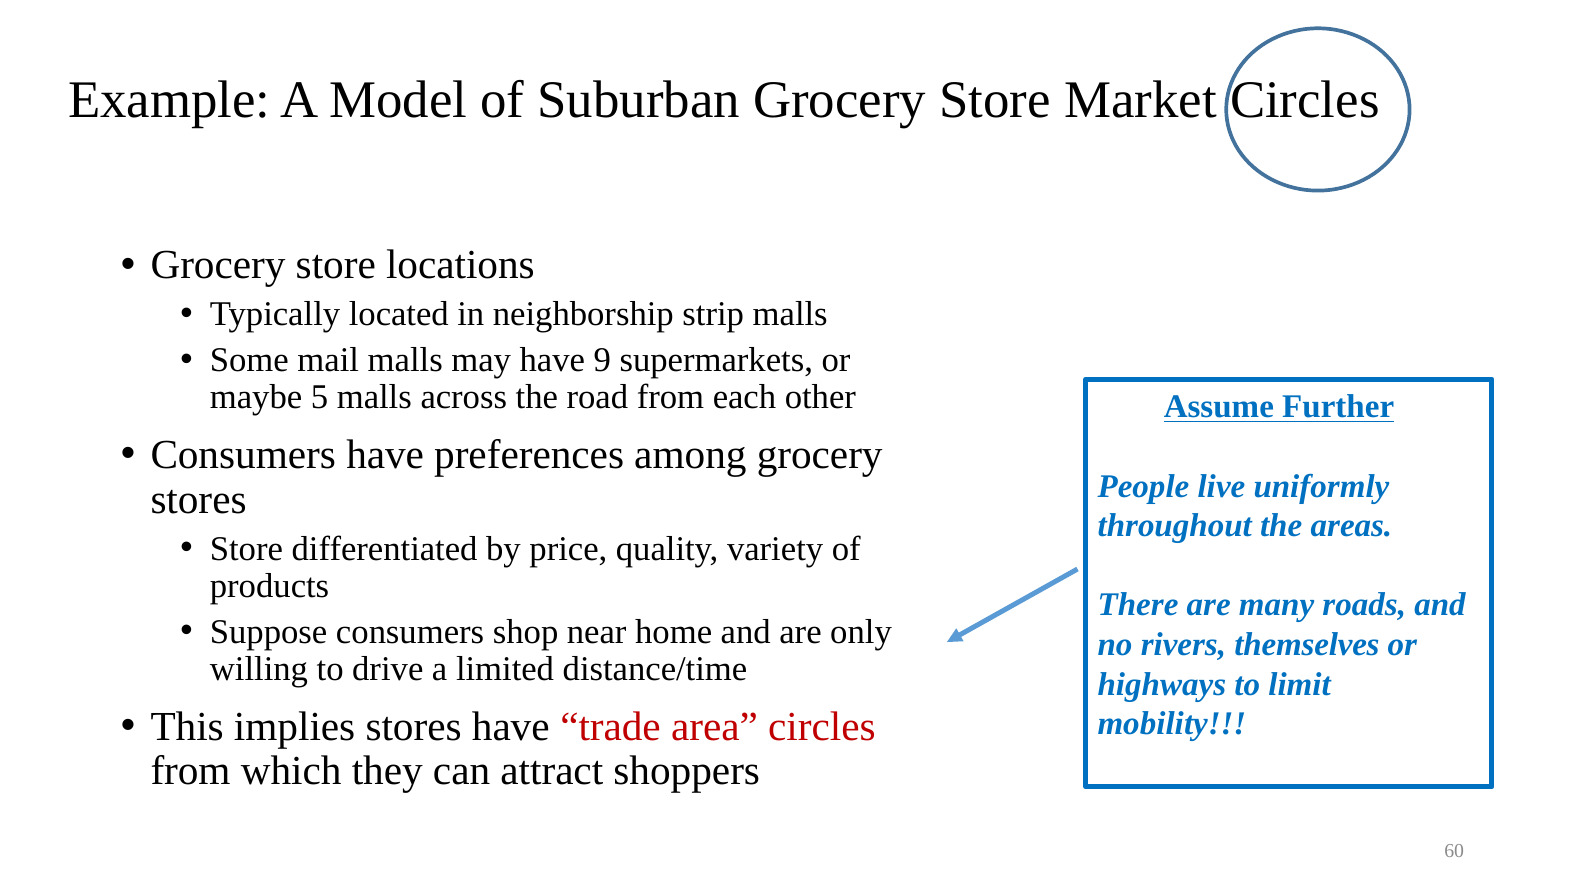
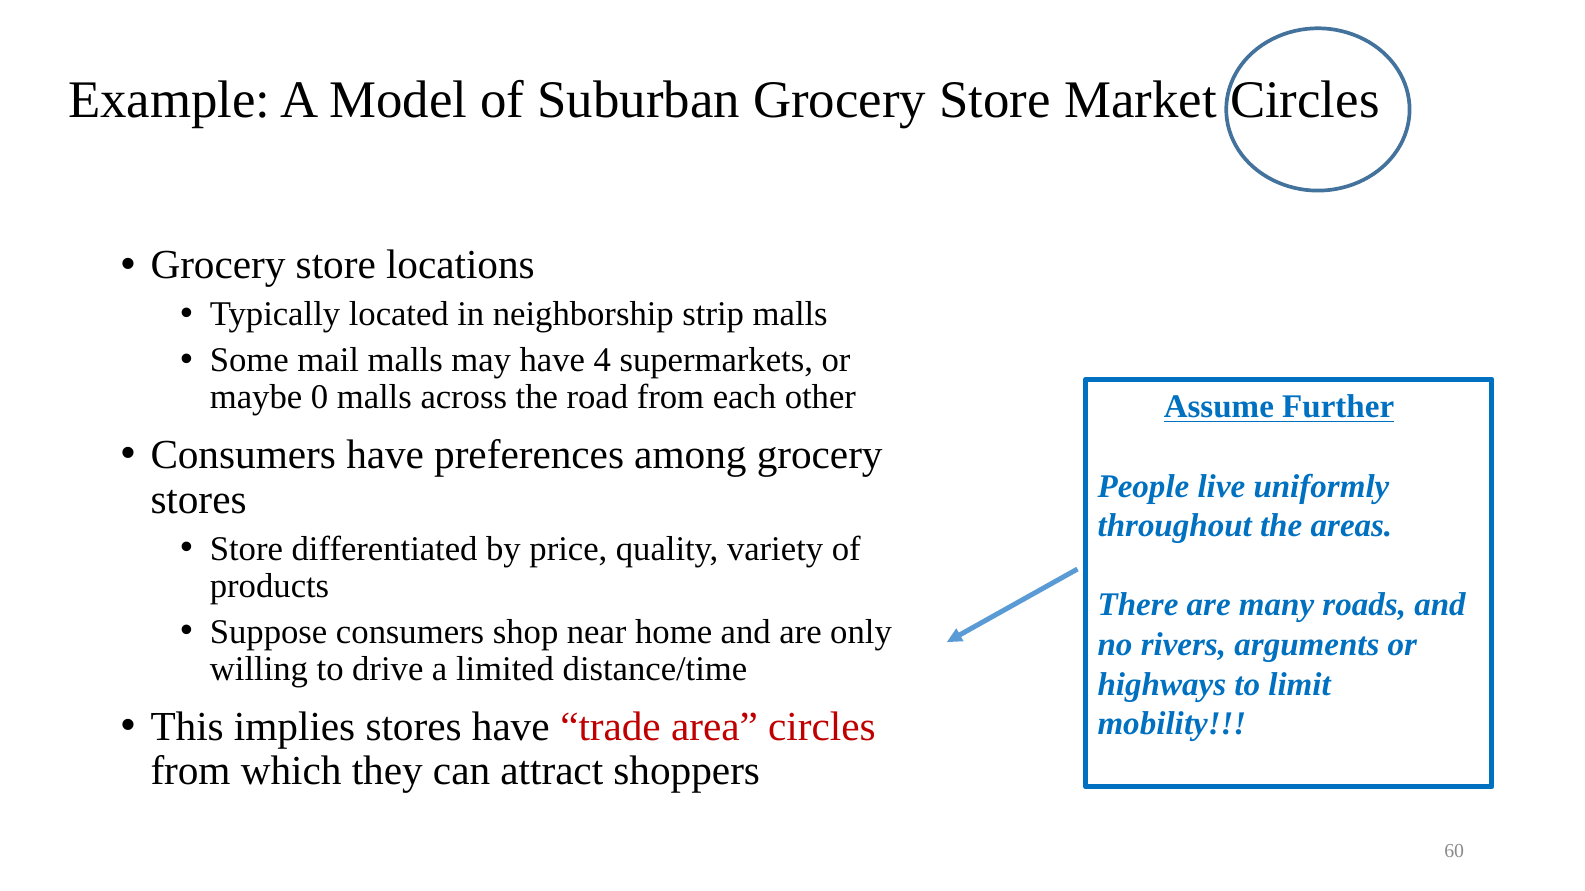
9: 9 -> 4 (602, 360)
5: 5 -> 0 (320, 398)
themselves: themselves -> arguments (1307, 645)
